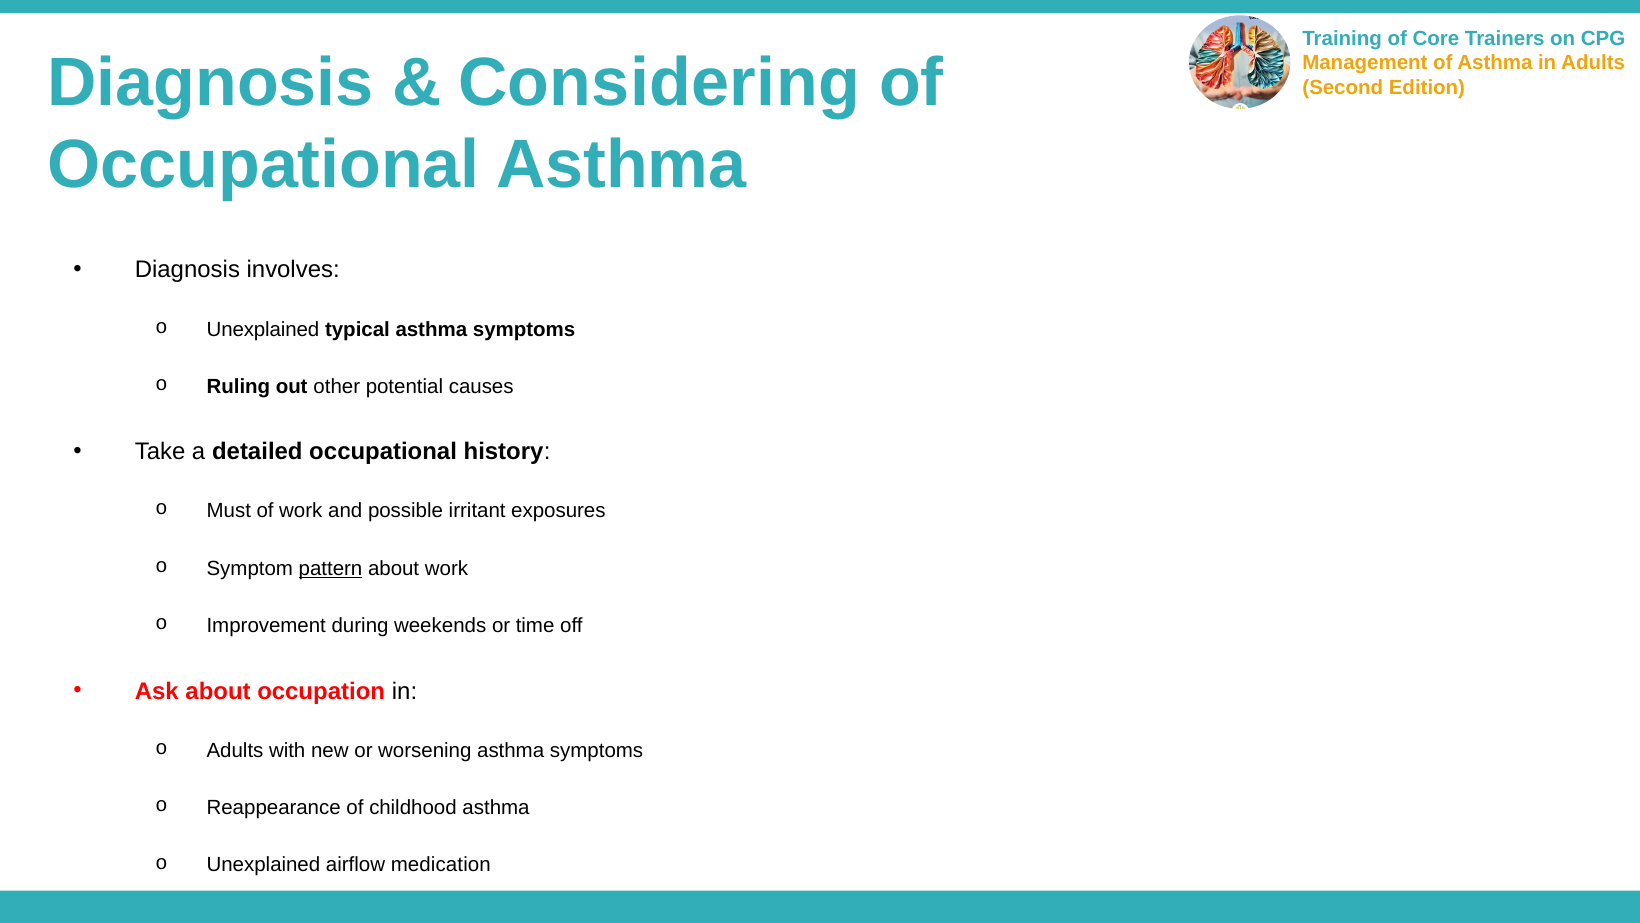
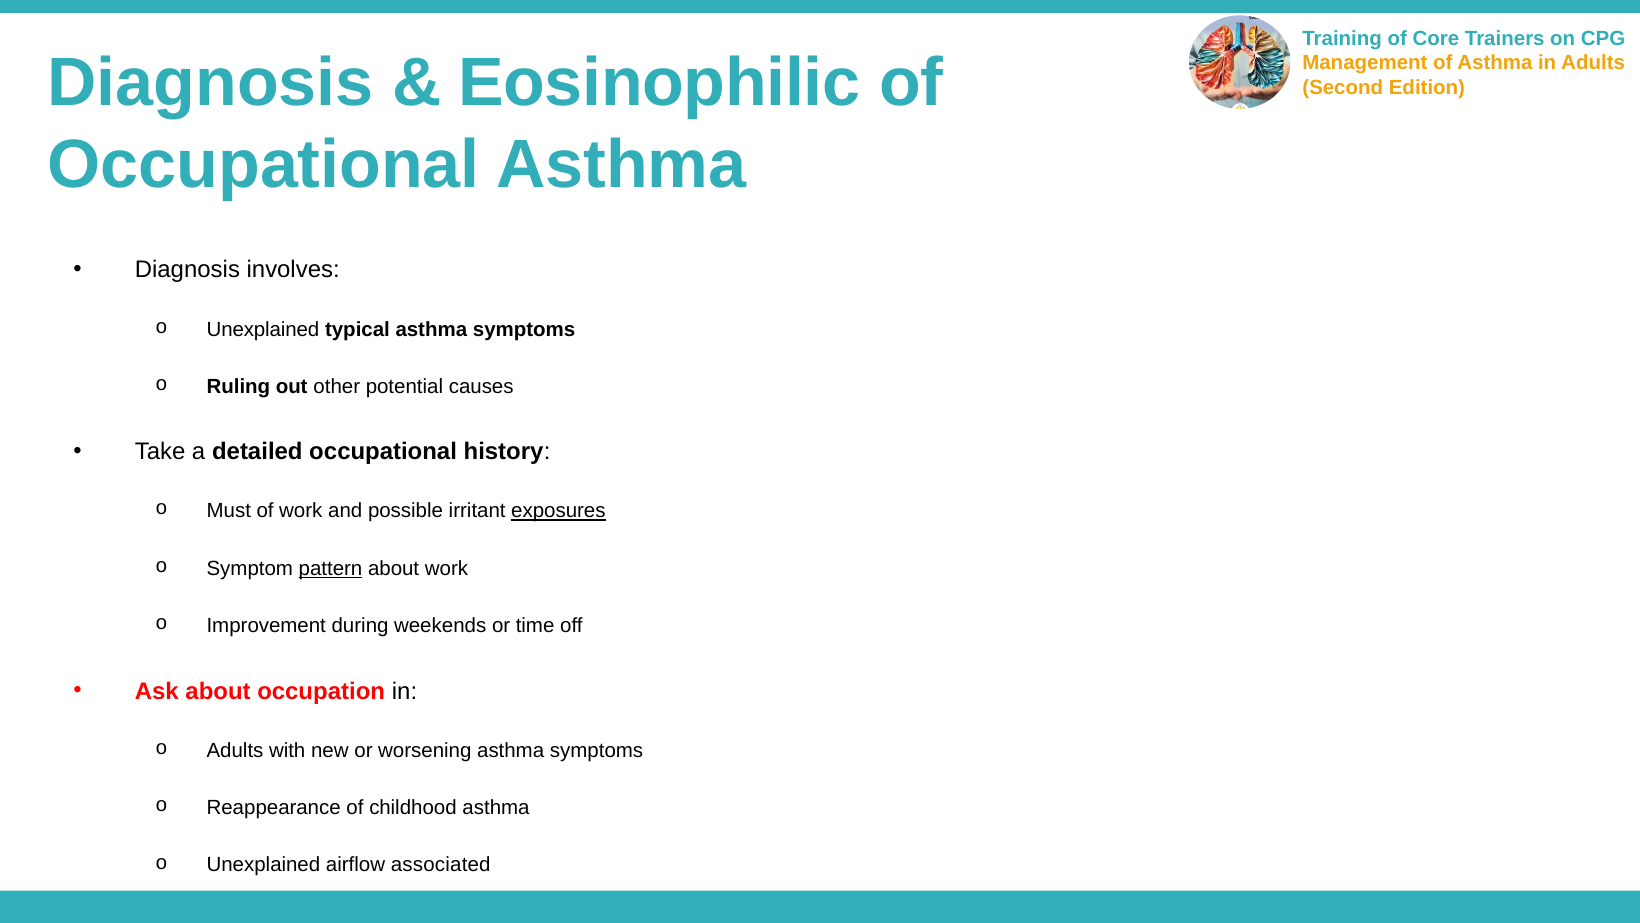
Considering: Considering -> Eosinophilic (659, 83)
exposures underline: none -> present (558, 511)
medication: medication -> associated (441, 865)
